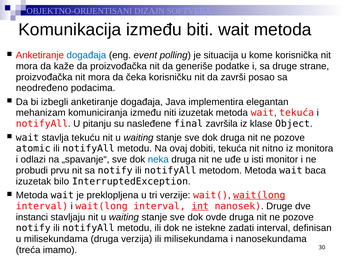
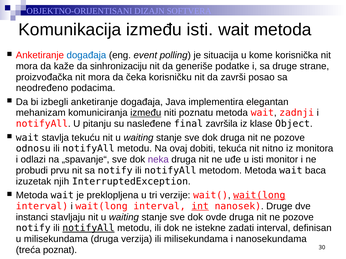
između biti: biti -> isti (200, 30)
da proizvođačka: proizvođačka -> sinhronizaciju (119, 66)
između underline: none -> present (146, 113)
niti izuzetak: izuzetak -> poznatu (196, 113)
wait tekuća: tekuća -> zadnji (297, 113)
atomic: atomic -> odnosu (33, 149)
neka colour: blue -> purple (158, 160)
bilo: bilo -> njih (62, 182)
notifyAll underline: none -> present (88, 228)
imamo: imamo -> poznat (60, 250)
